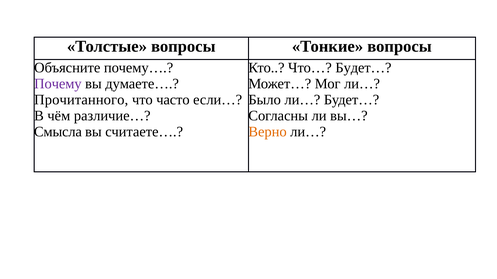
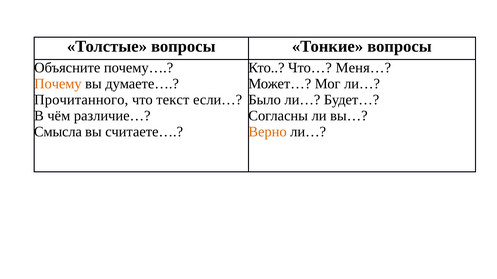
Что… Будет…: Будет… -> Меня… (363, 68)
Почему colour: purple -> orange (58, 84)
часто: часто -> текст (173, 100)
